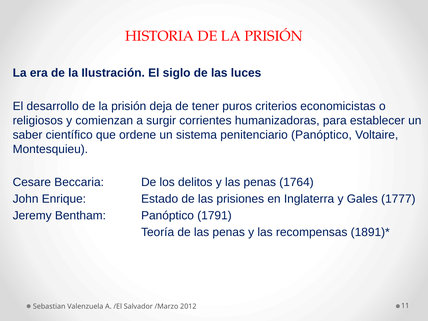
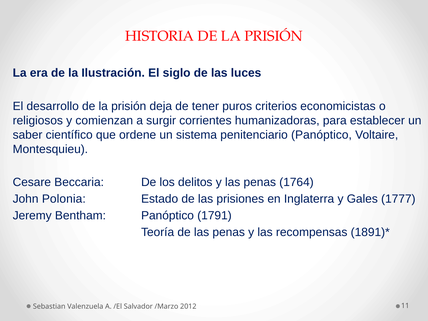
Enrique: Enrique -> Polonia (64, 199)
